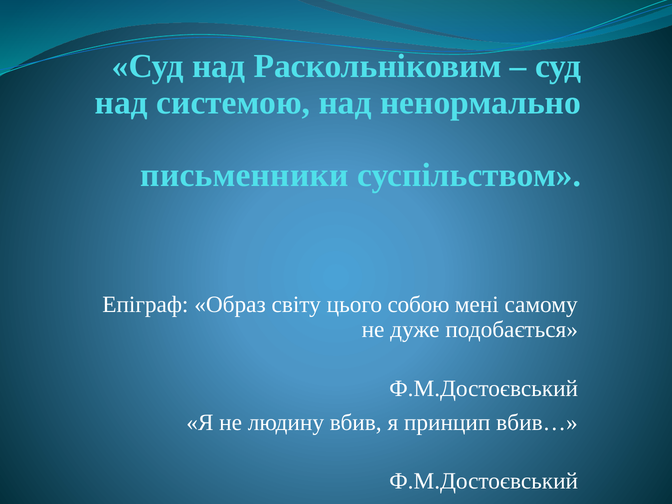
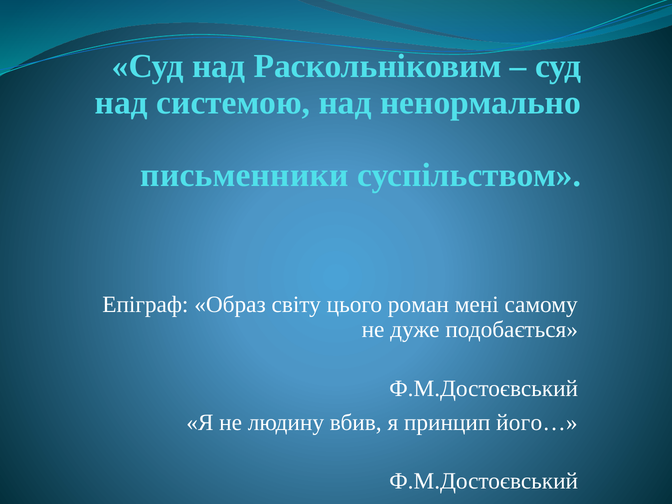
собою: собою -> роман (418, 304)
вбив…: вбив… -> його… (537, 422)
